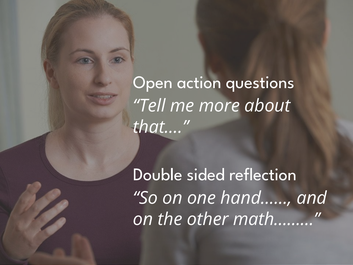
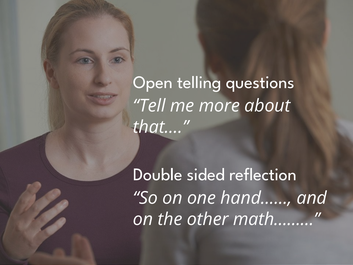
action: action -> telling (199, 82)
